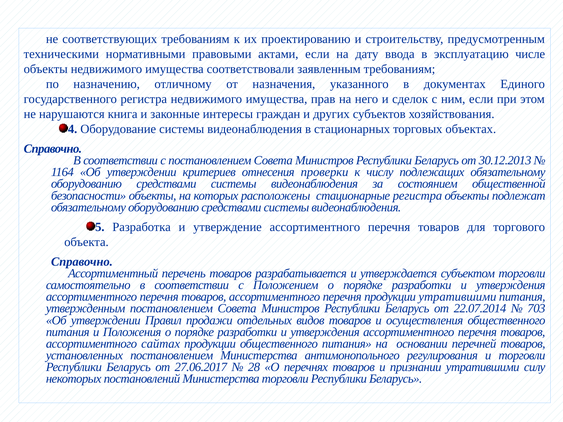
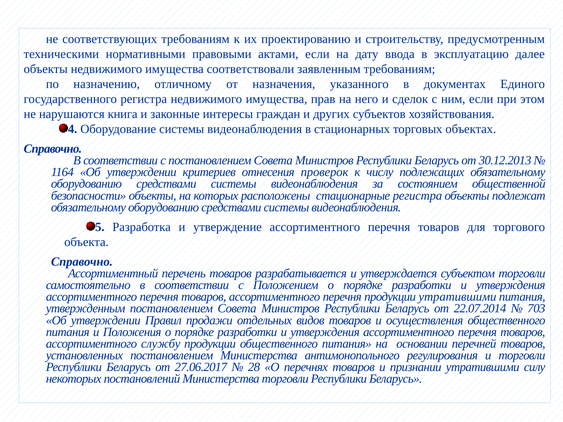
числе: числе -> далее (530, 54)
проверки: проверки -> проверок (325, 172)
сайтах: сайтах -> службу (161, 344)
